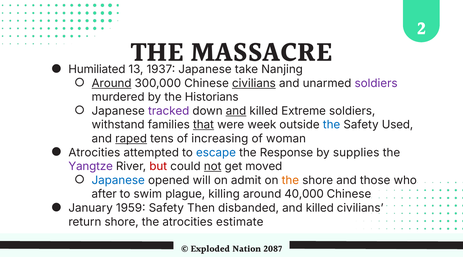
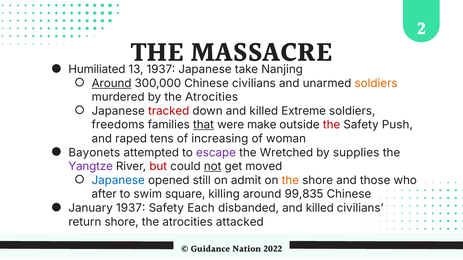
civilians underline: present -> none (254, 83)
soldiers colour: purple -> orange (376, 83)
by the Historians: Historians -> Atrocities (212, 97)
tracked colour: purple -> red (169, 111)
and underline: present -> none (236, 111)
withstand: withstand -> freedoms (118, 125)
week: week -> make (262, 125)
the colour: blue -> red (332, 125)
Used: Used -> Push (397, 125)
raped underline: present -> none (131, 139)
Atrocities: Atrocities -> Bayonets (94, 153)
escape colour: blue -> purple (216, 153)
Response: Response -> Wretched (286, 153)
will: will -> still (202, 181)
plague: plague -> square (185, 194)
40,000: 40,000 -> 99,835 (304, 194)
January 1959: 1959 -> 1937 (131, 208)
Then: Then -> Each (201, 208)
estimate: estimate -> attacked (240, 222)
Exploded: Exploded -> Guidance (210, 250)
2087: 2087 -> 2022 (273, 250)
